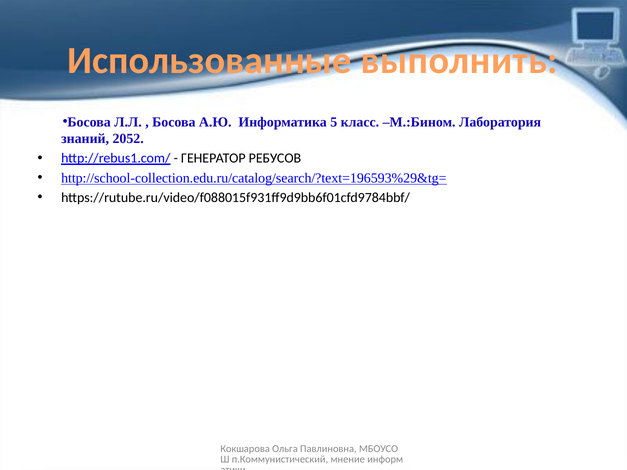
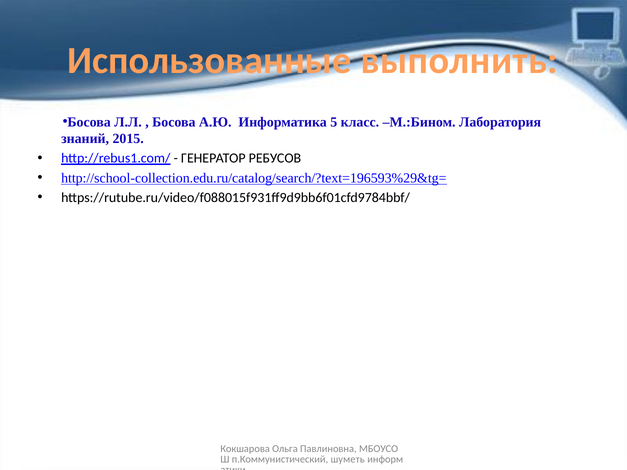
2052: 2052 -> 2015 (128, 139)
мнение: мнение -> шуметь (348, 459)
